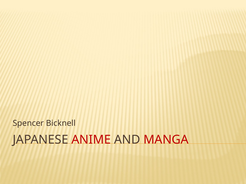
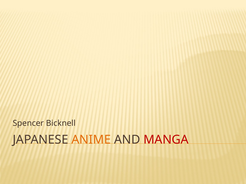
ANIME colour: red -> orange (91, 140)
